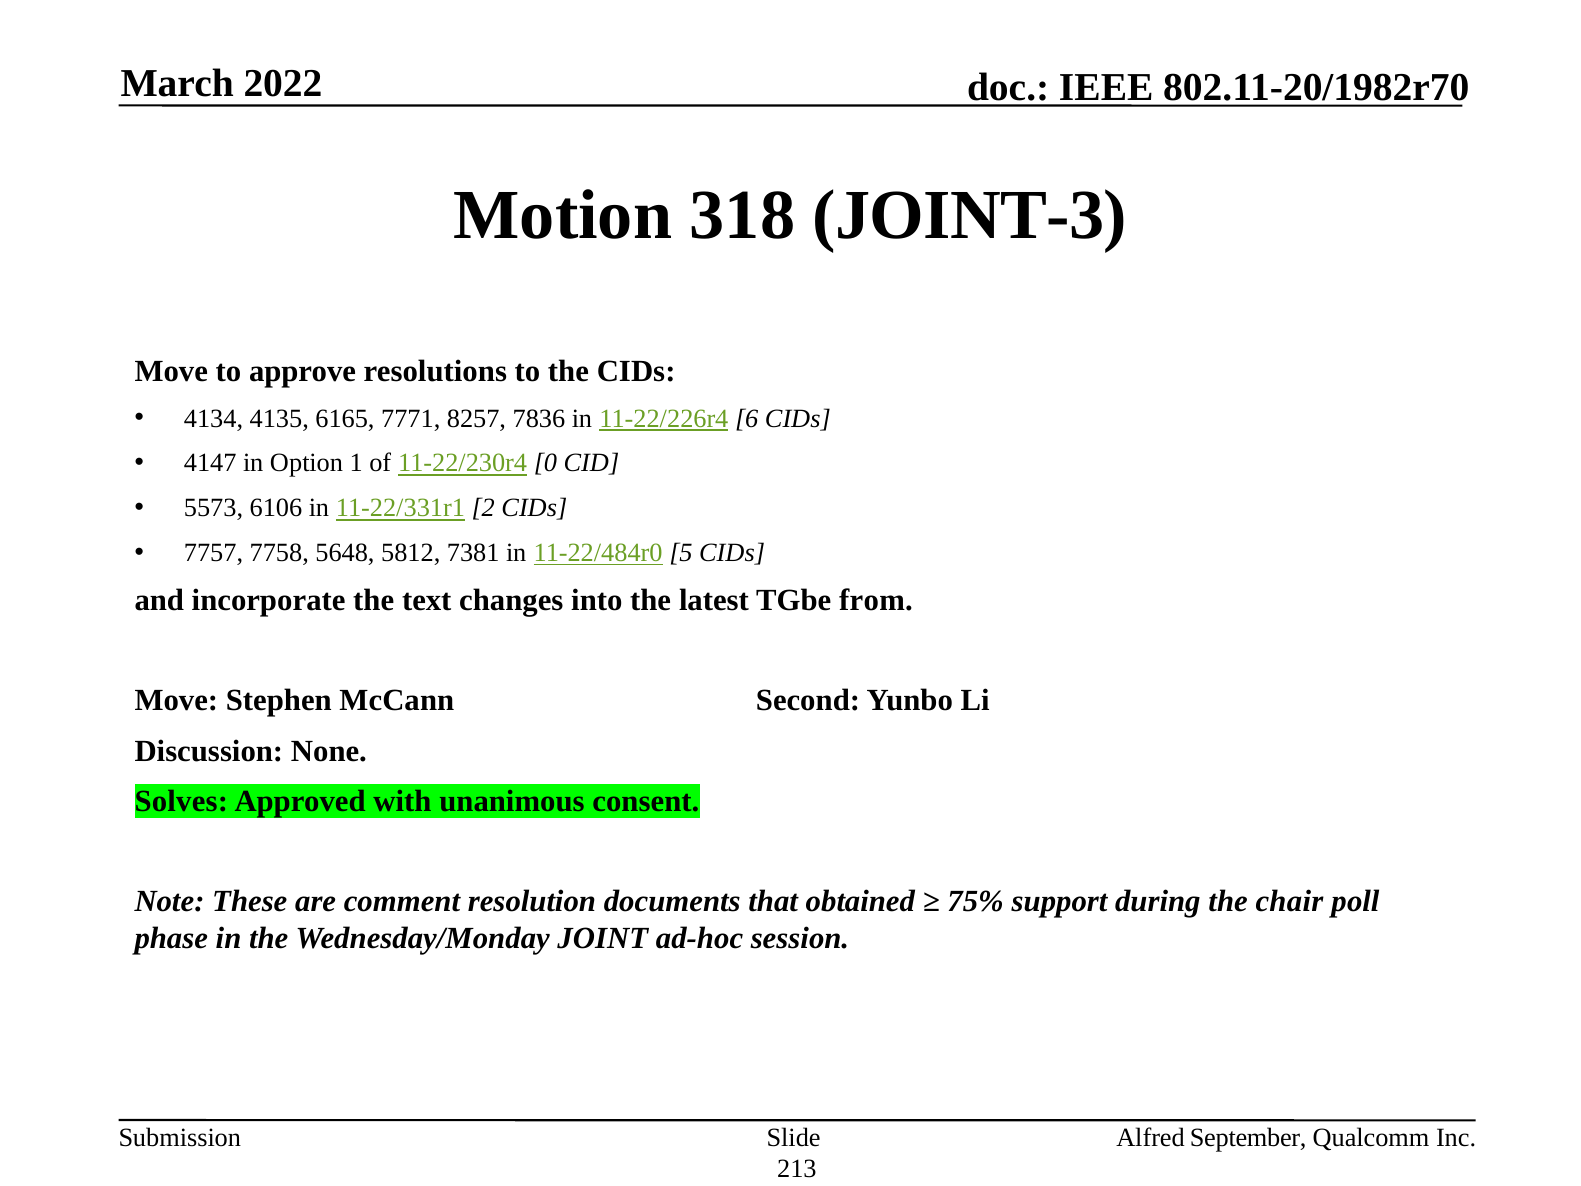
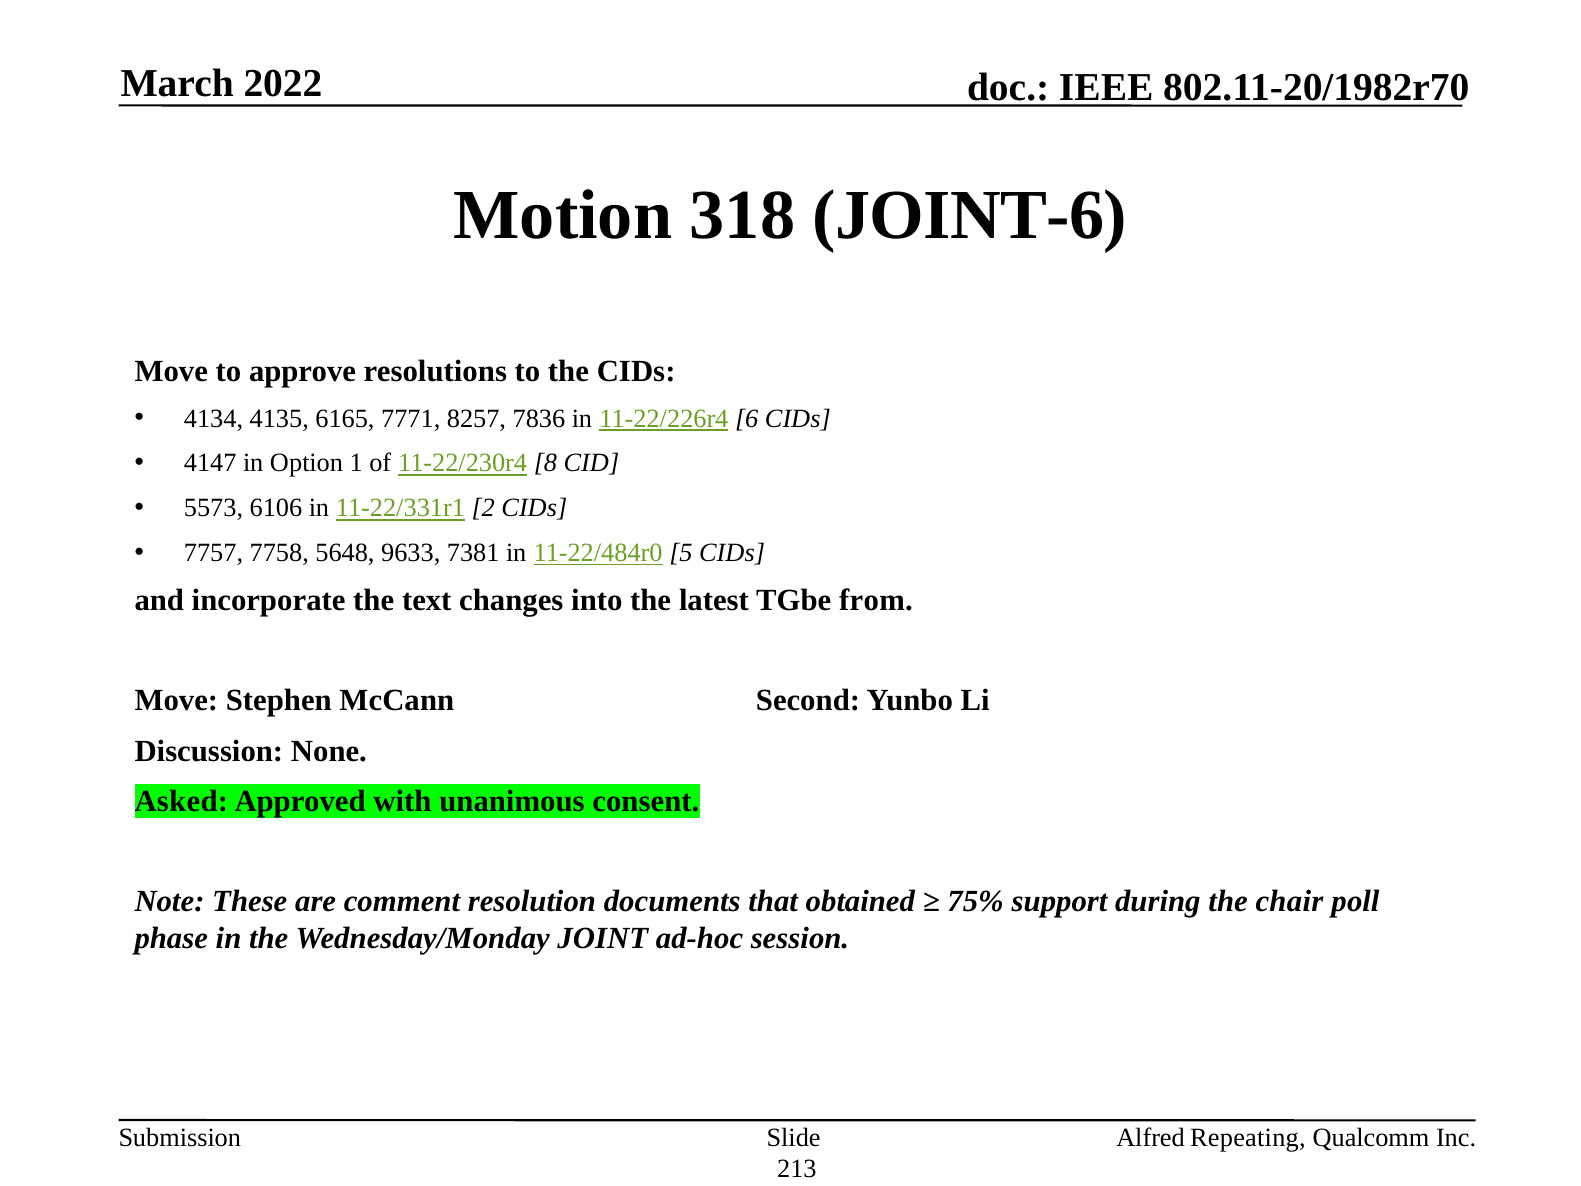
JOINT-3: JOINT-3 -> JOINT-6 (970, 216)
0: 0 -> 8 (546, 463)
5812: 5812 -> 9633 (411, 553)
Solves: Solves -> Asked (181, 801)
September: September -> Repeating (1248, 1137)
